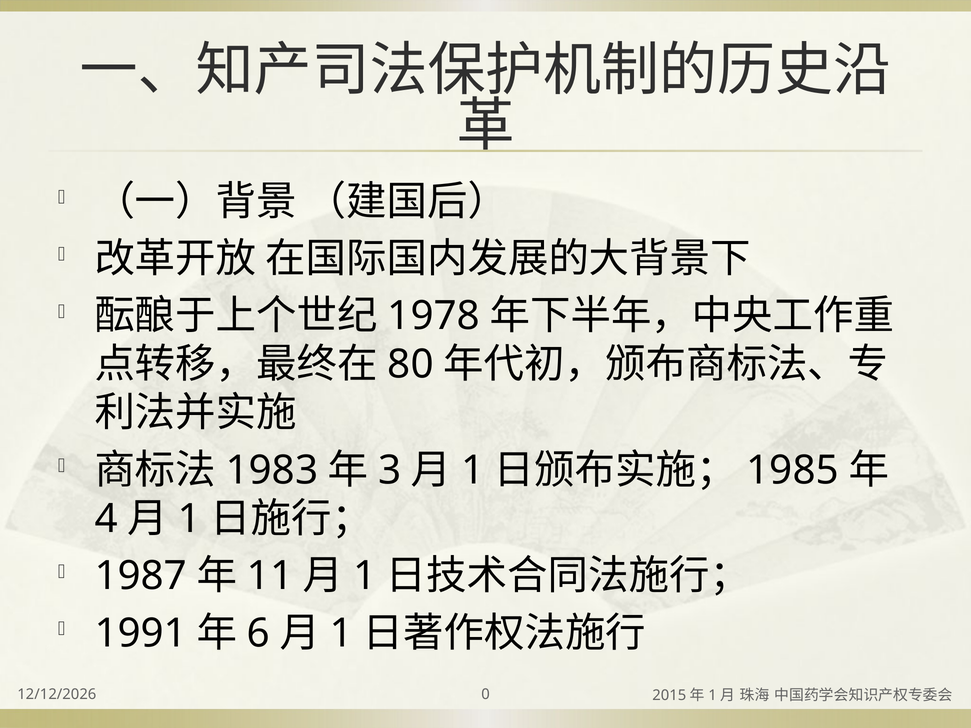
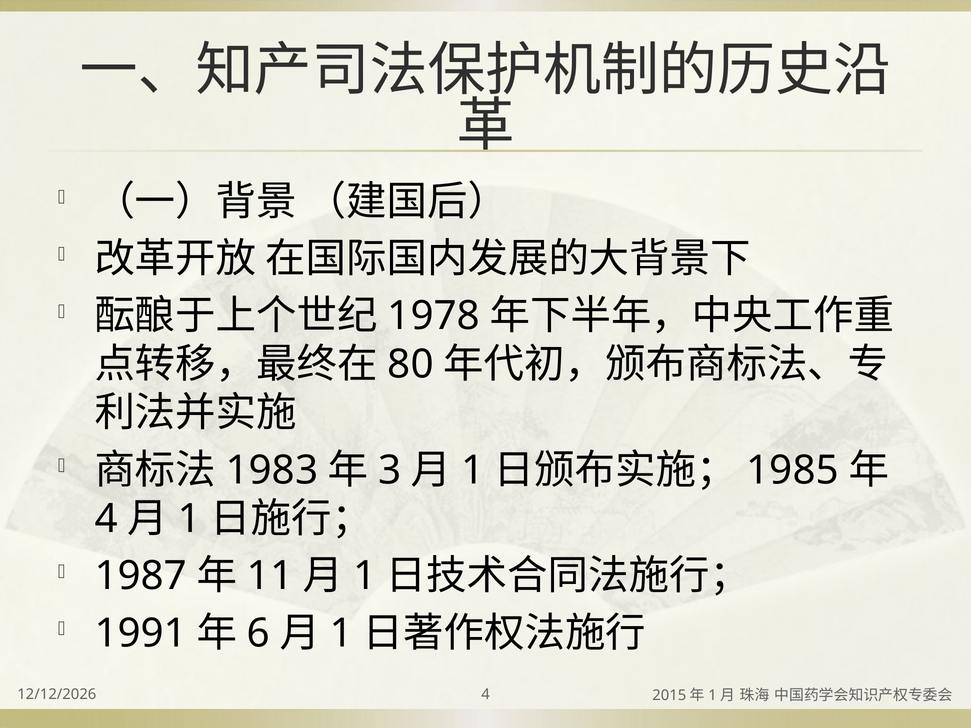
0: 0 -> 4 (486, 695)
